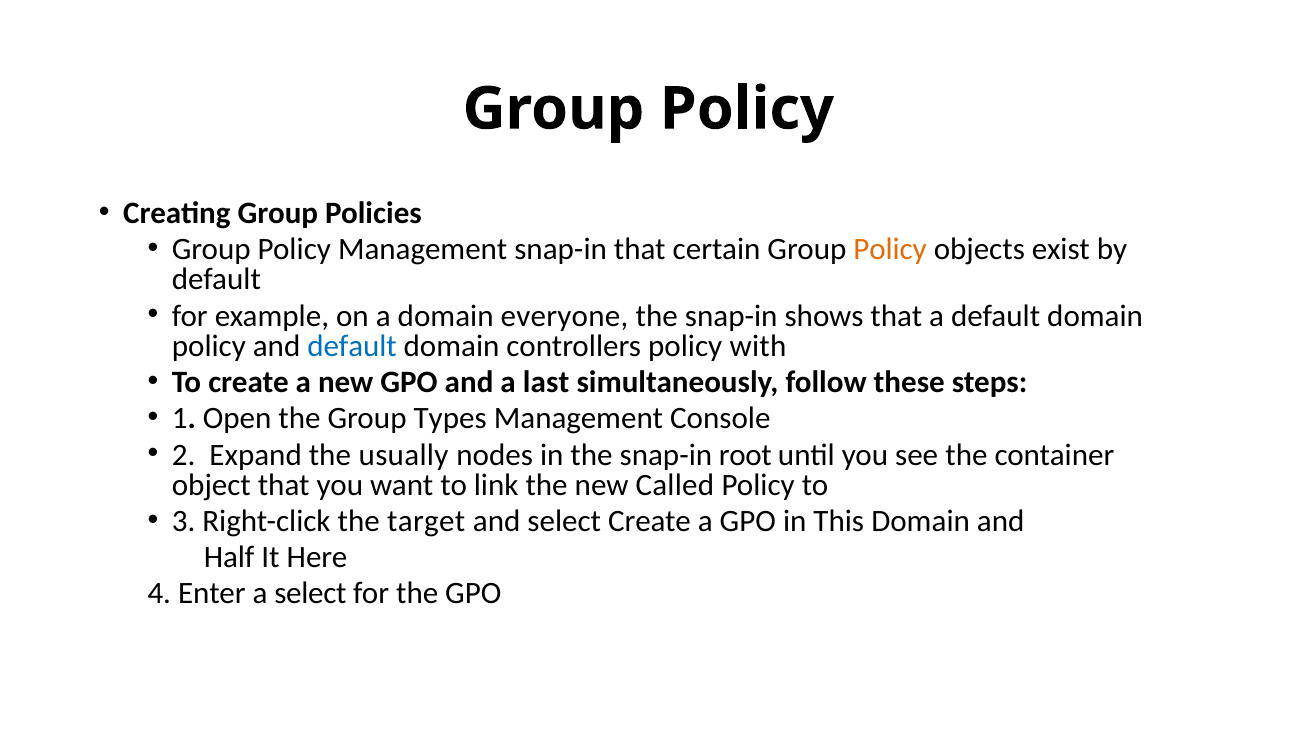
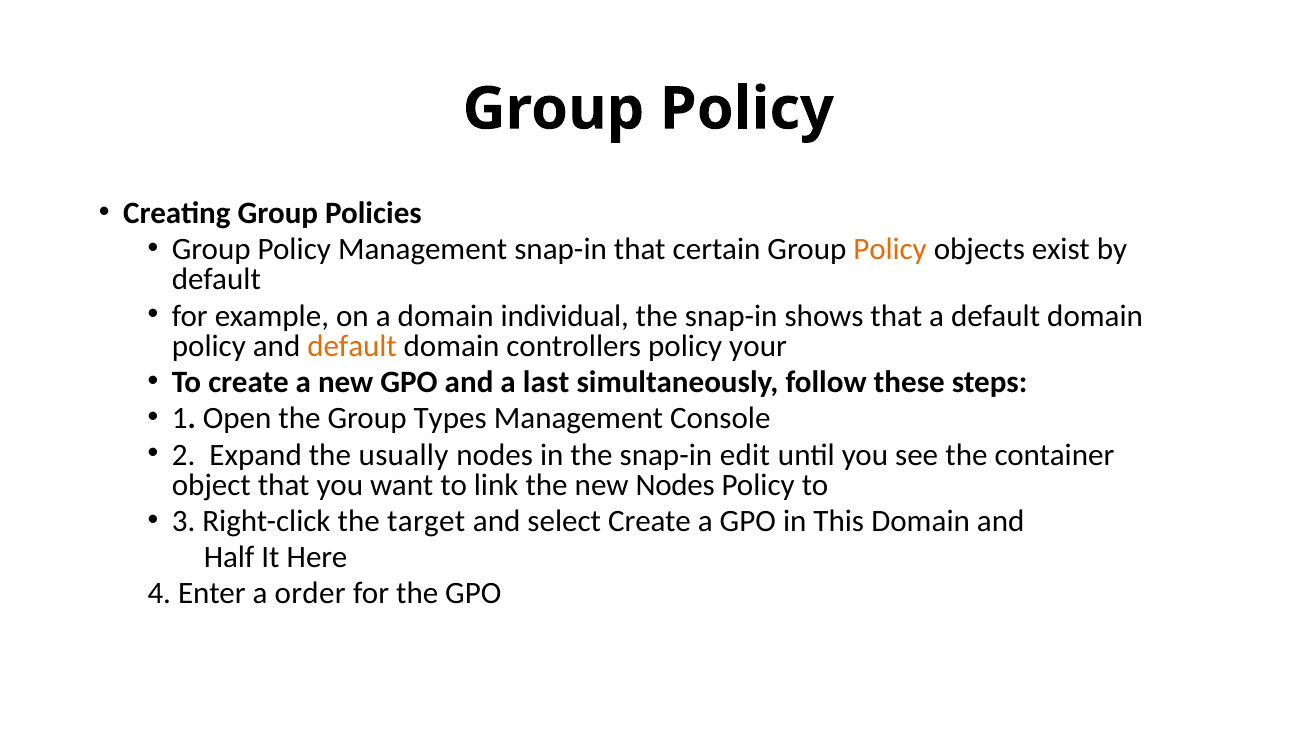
everyone: everyone -> individual (565, 316)
default colour: blue -> orange (352, 346)
with: with -> your (758, 346)
root: root -> edit (745, 454)
new Called: Called -> Nodes (675, 485)
a select: select -> order (310, 593)
